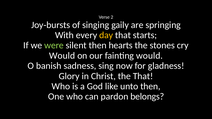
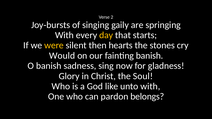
were colour: light green -> yellow (54, 45)
fainting would: would -> banish (150, 56)
the That: That -> Soul (143, 76)
unto then: then -> with (150, 86)
